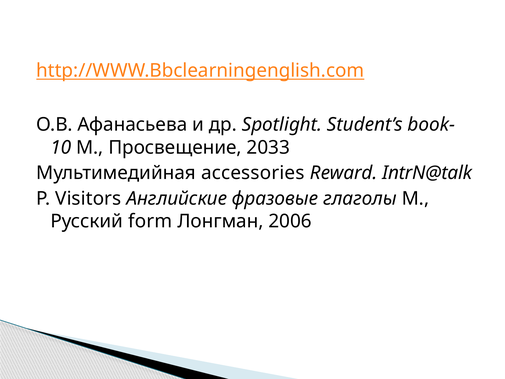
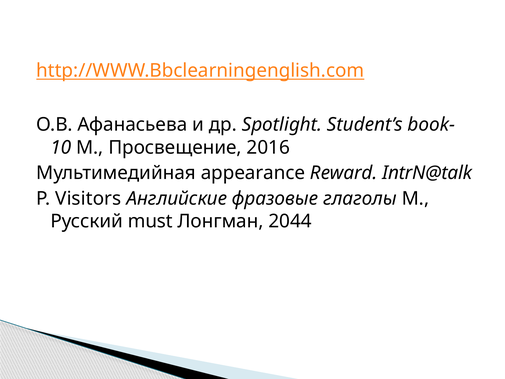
2033: 2033 -> 2016 (268, 147)
accessories: accessories -> appearance (253, 173)
form: form -> must (150, 221)
2006: 2006 -> 2044 (290, 221)
